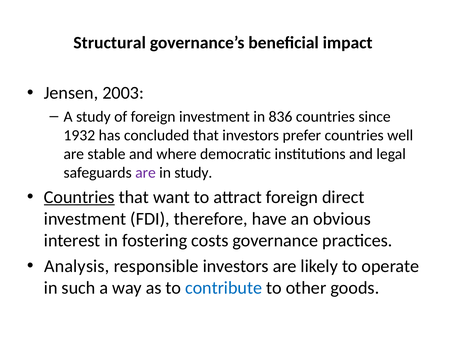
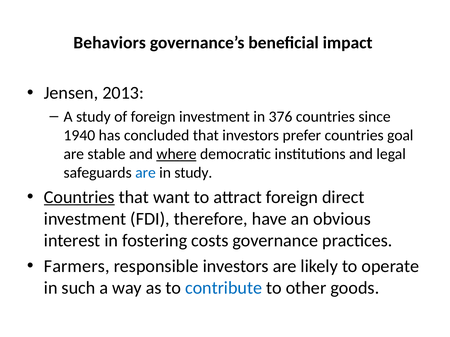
Structural: Structural -> Behaviors (110, 43)
2003: 2003 -> 2013 (123, 93)
836: 836 -> 376 (281, 117)
1932: 1932 -> 1940 (79, 135)
well: well -> goal (400, 135)
where underline: none -> present (176, 154)
are colour: purple -> blue (145, 173)
Analysis: Analysis -> Farmers (77, 267)
